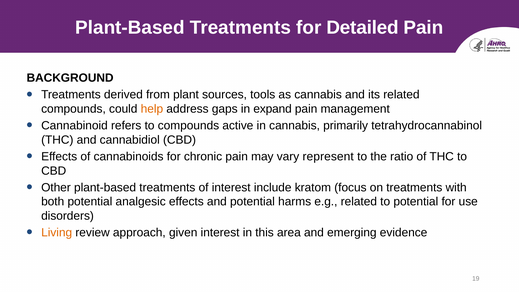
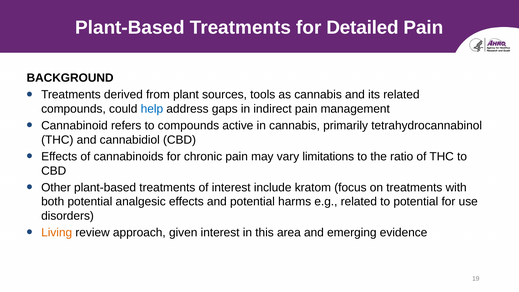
help colour: orange -> blue (152, 109)
expand: expand -> indirect (272, 109)
represent: represent -> limitations (328, 156)
